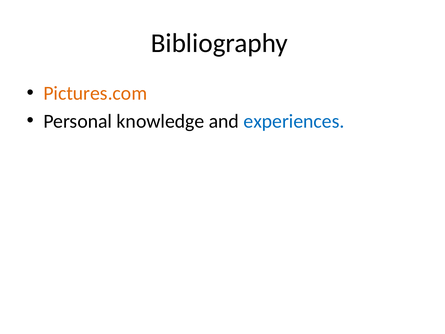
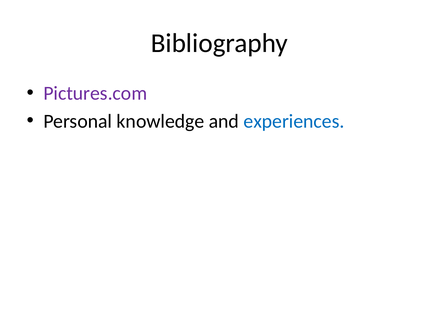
Pictures.com colour: orange -> purple (95, 93)
